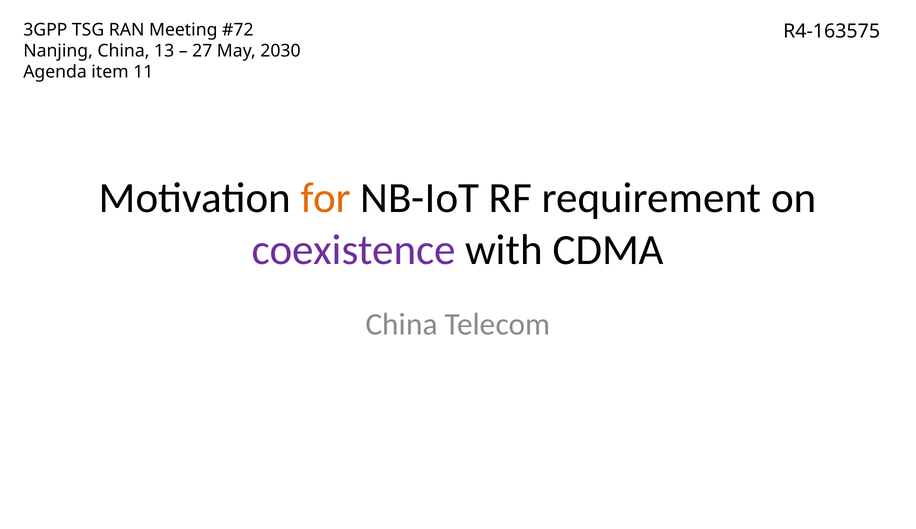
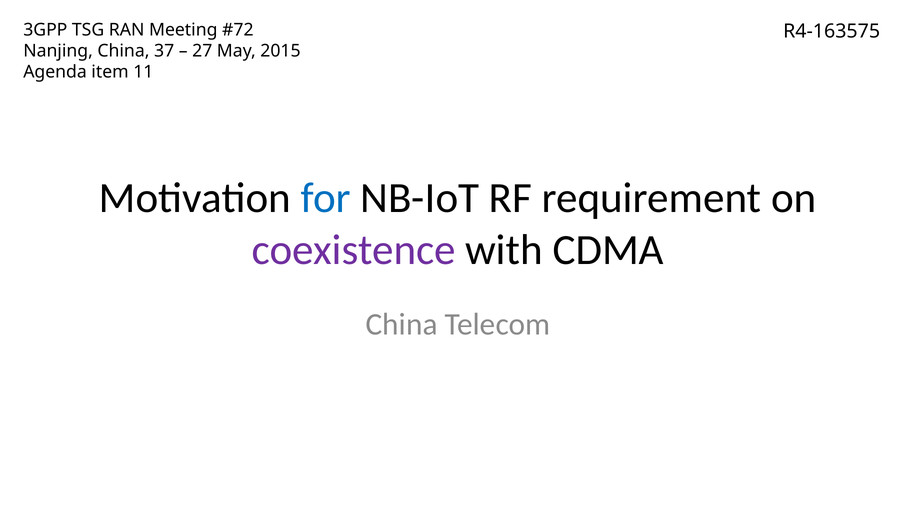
13: 13 -> 37 (164, 51)
2030: 2030 -> 2015 (280, 51)
for colour: orange -> blue (326, 198)
